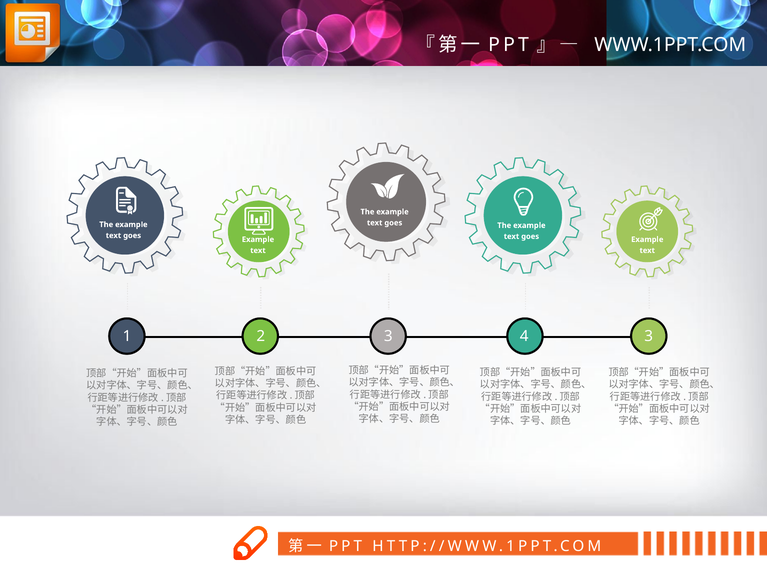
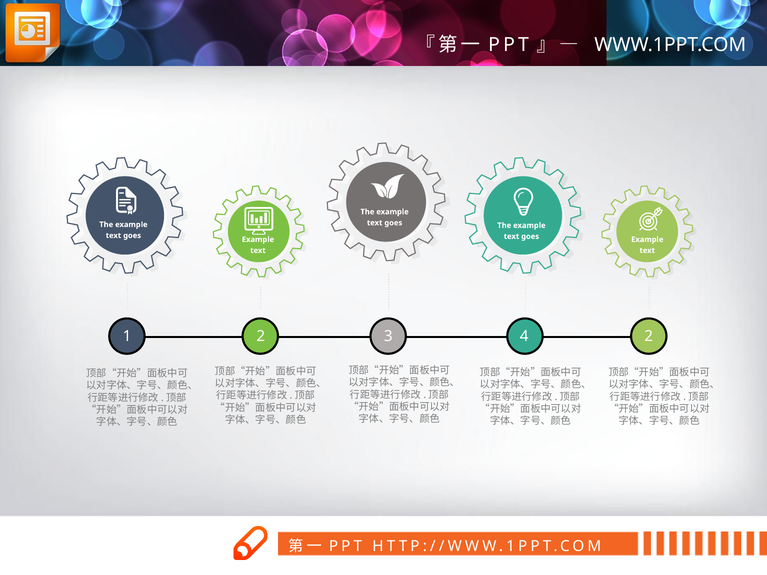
4 3: 3 -> 2 (649, 337)
